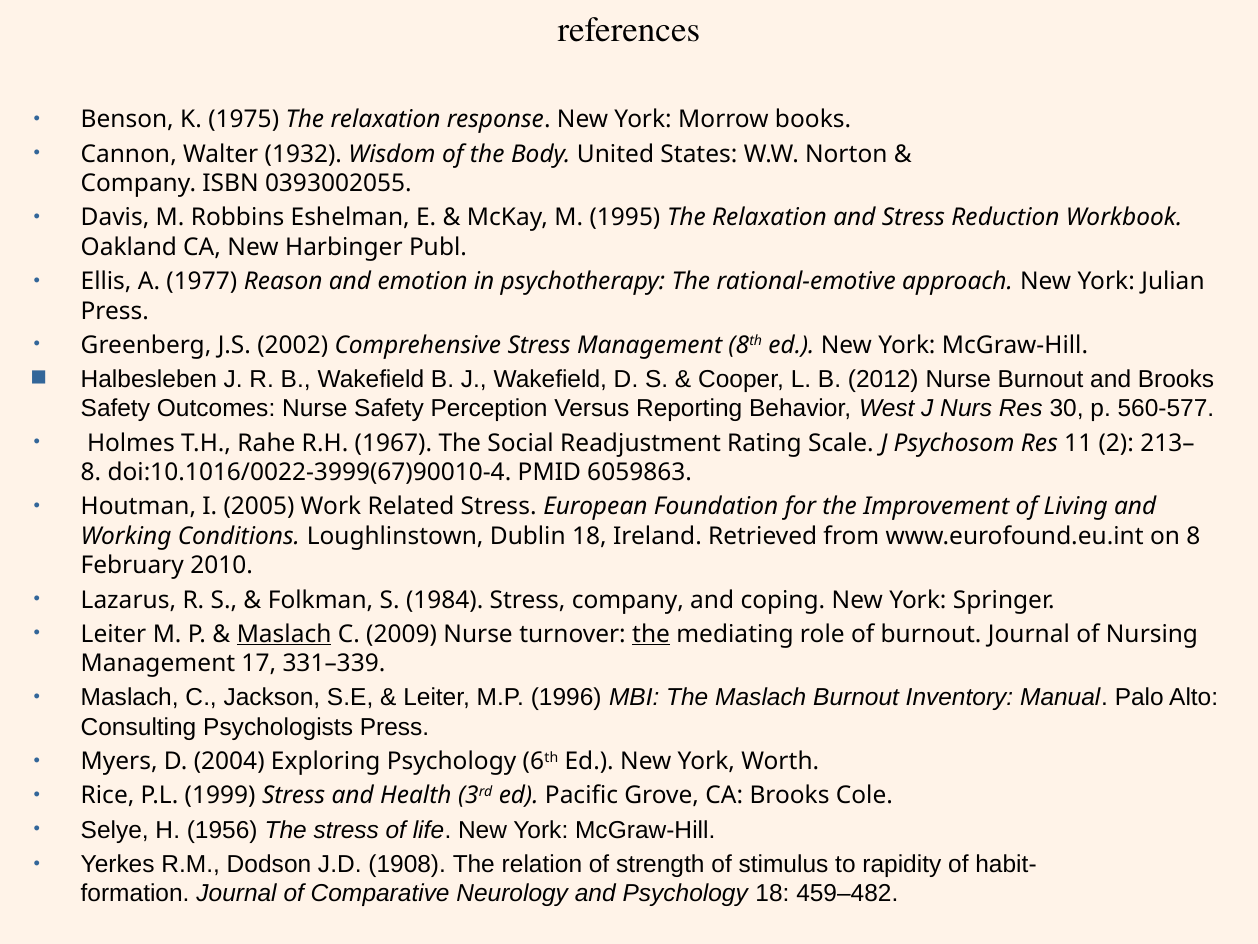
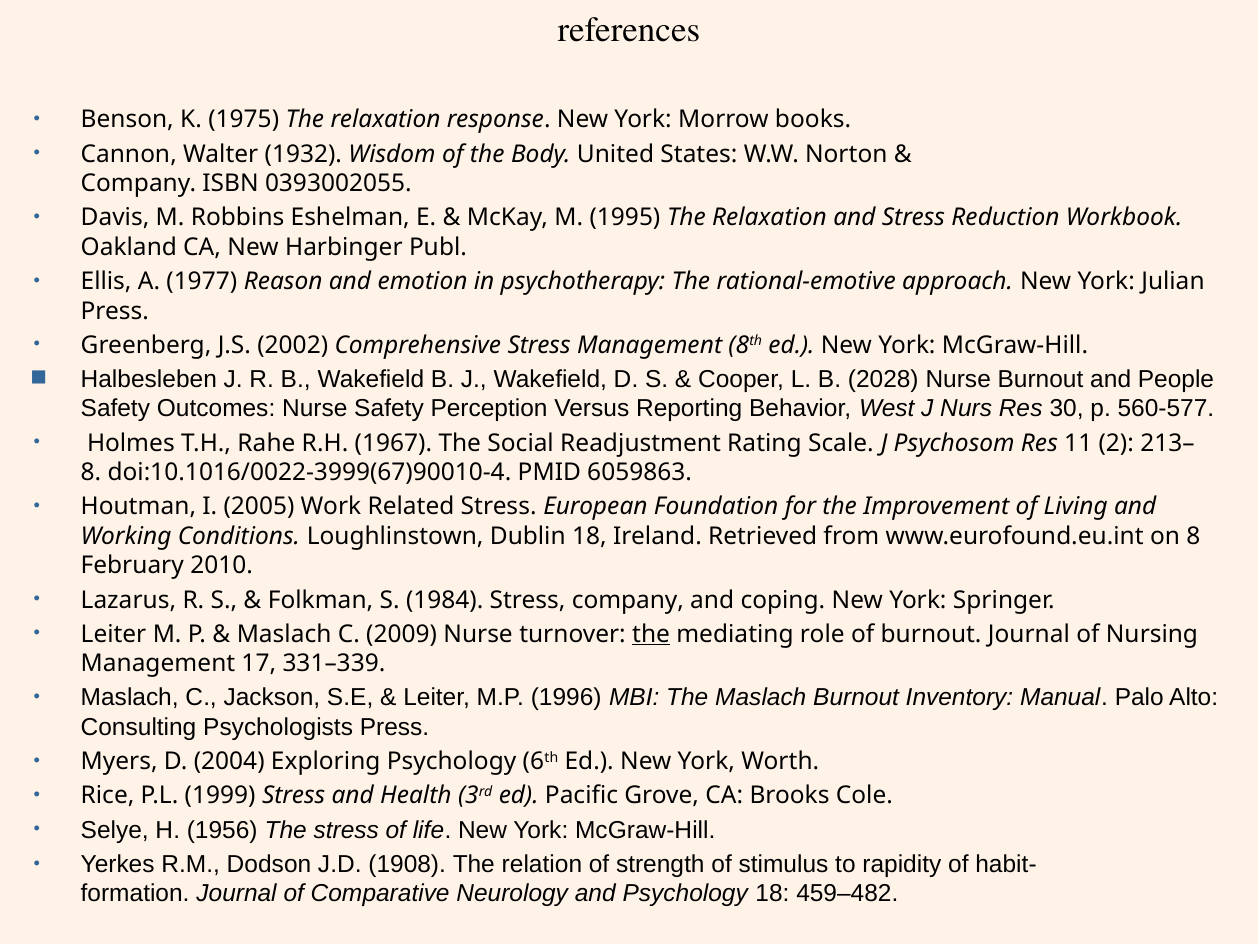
2012: 2012 -> 2028 (883, 379)
and Brooks: Brooks -> People (1176, 379)
Maslach underline: present -> none (284, 634)
